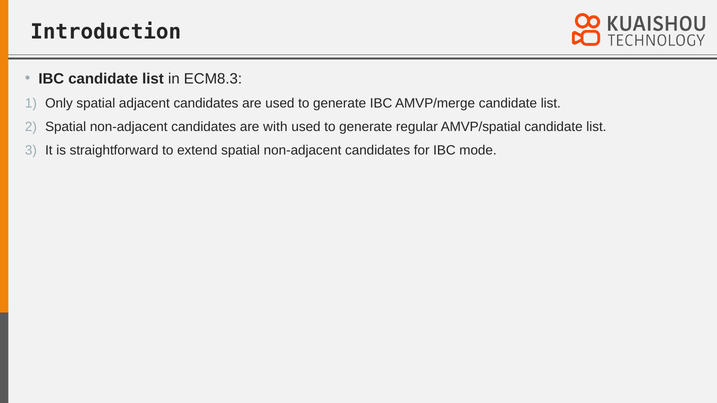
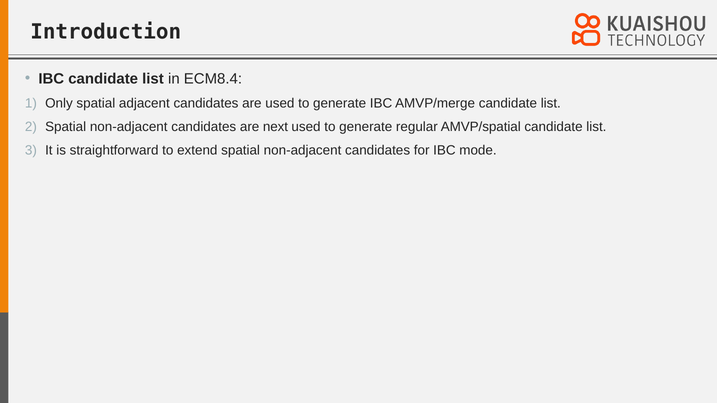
ECM8.3: ECM8.3 -> ECM8.4 (213, 79)
with: with -> next (275, 127)
